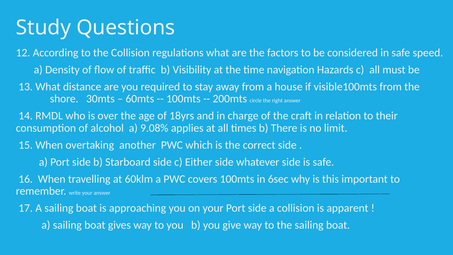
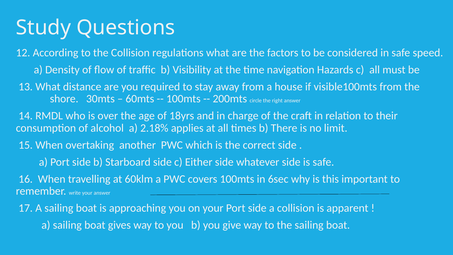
9.08%: 9.08% -> 2.18% (154, 128)
